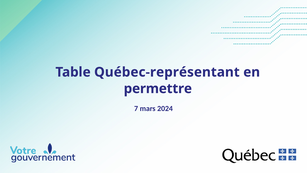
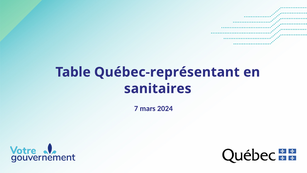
permettre: permettre -> sanitaires (158, 88)
